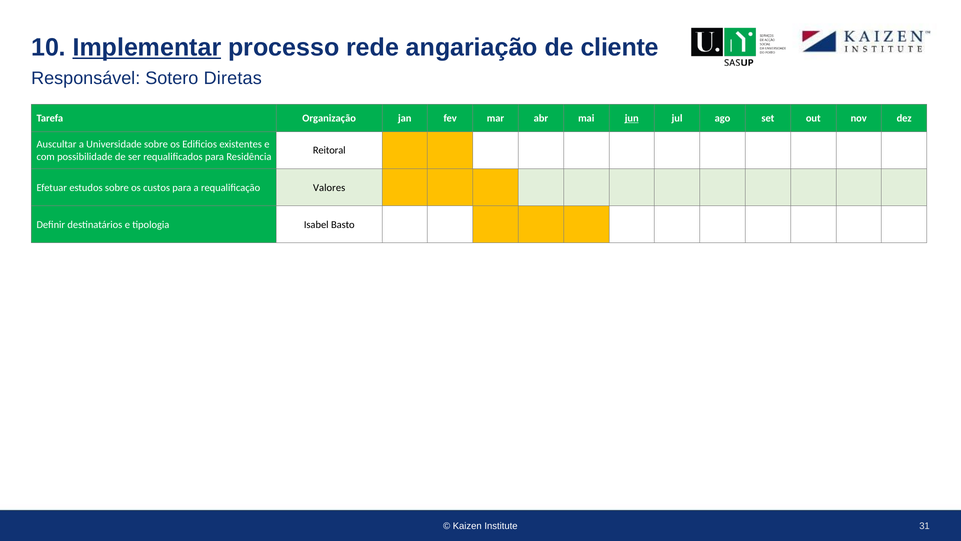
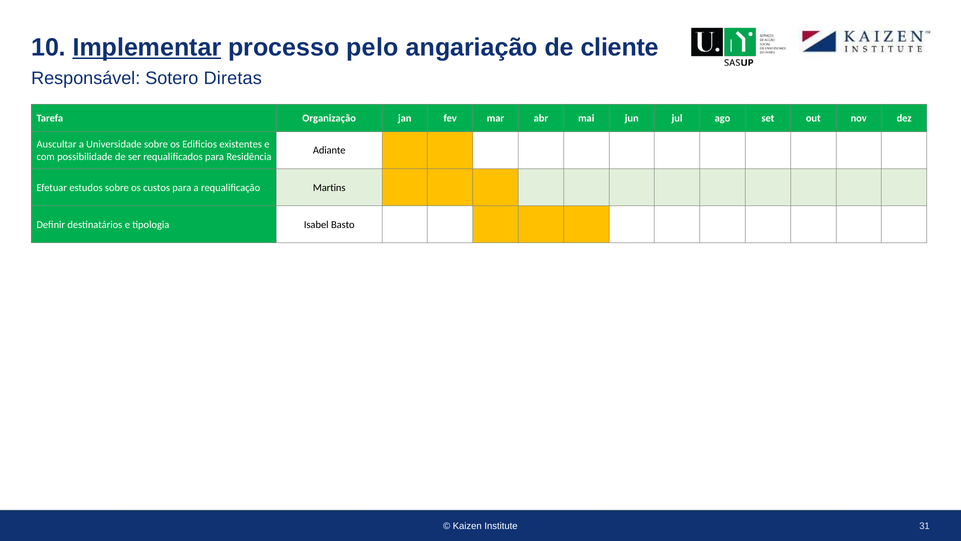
rede: rede -> pelo (372, 47)
jun underline: present -> none (632, 118)
Reitoral: Reitoral -> Adiante (329, 150)
Valores: Valores -> Martins (329, 187)
